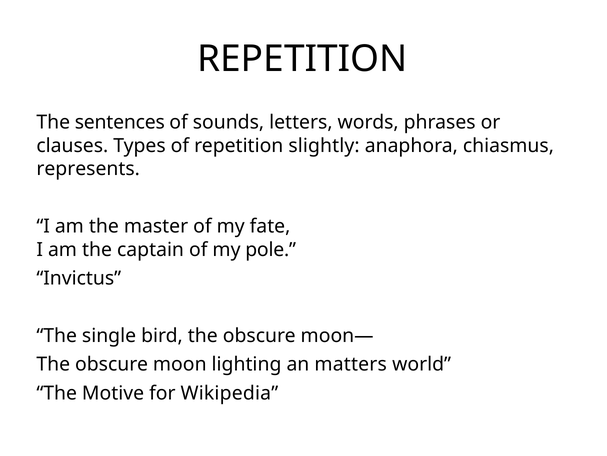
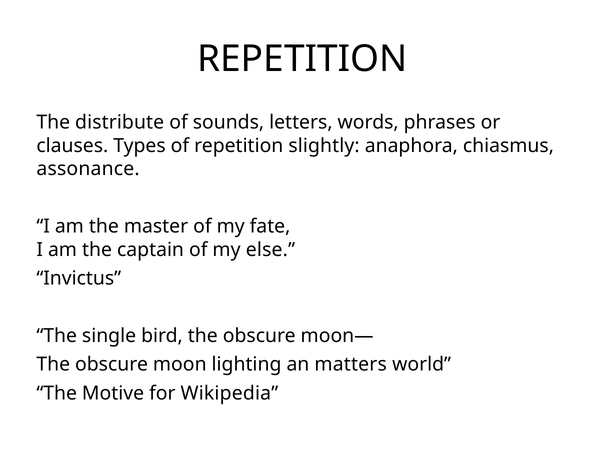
sentences: sentences -> distribute (120, 122)
represents: represents -> assonance (88, 169)
pole: pole -> else (270, 249)
